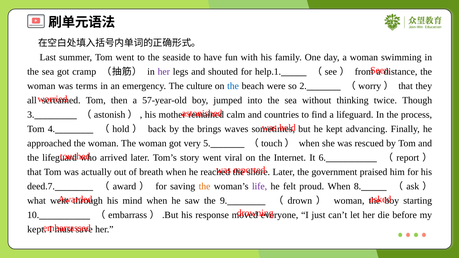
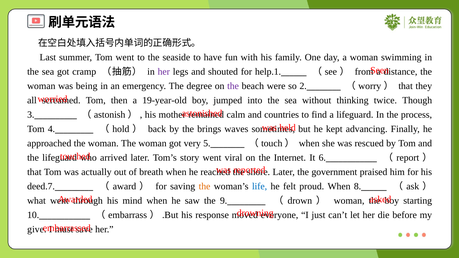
terms: terms -> being (87, 86)
culture: culture -> degree (199, 86)
the colour: blue -> purple (233, 86)
57-year-old: 57-year-old -> 19-year-old (165, 100)
life colour: purple -> blue (260, 186)
kept: kept -> give (37, 229)
